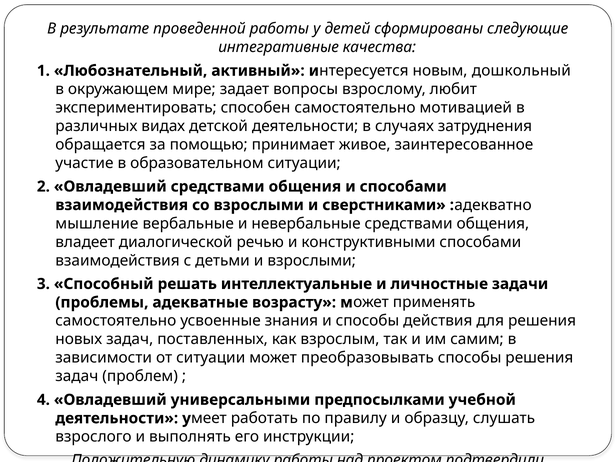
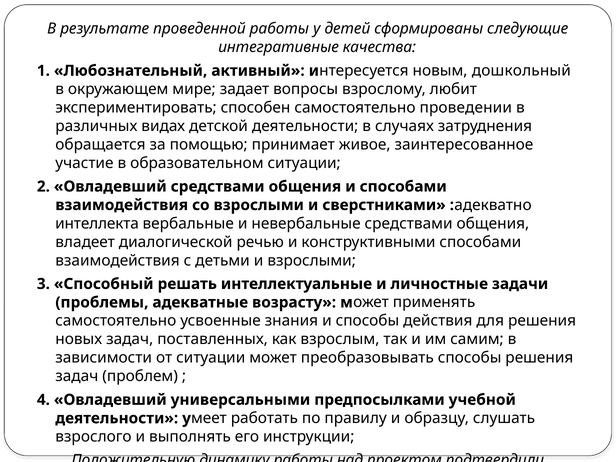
мотивацией: мотивацией -> проведении (466, 108)
мышление: мышление -> интеллекта (97, 223)
